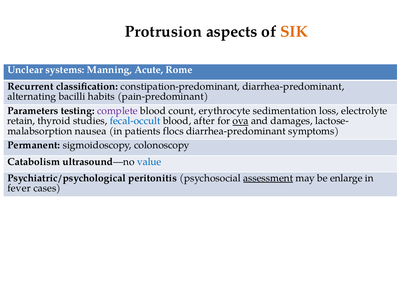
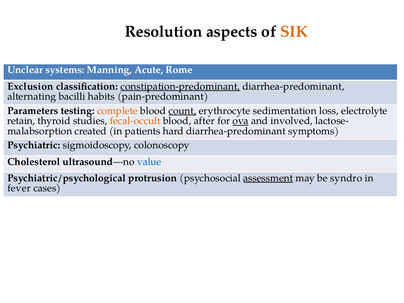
Protrusion: Protrusion -> Resolution (164, 32)
Recurrent: Recurrent -> Exclusion (30, 86)
constipation-predominant underline: none -> present (180, 86)
complete colour: purple -> orange (117, 111)
count underline: none -> present (182, 111)
fecal-occult colour: blue -> orange (135, 121)
damages: damages -> involved (292, 121)
nausea: nausea -> created (91, 131)
flocs: flocs -> hard (173, 131)
Permanent: Permanent -> Psychiatric (34, 145)
Catabolism: Catabolism -> Cholesterol (34, 162)
peritonitis: peritonitis -> protrusion (153, 178)
enlarge: enlarge -> syndro (346, 178)
